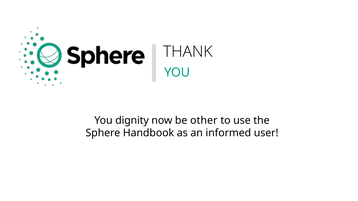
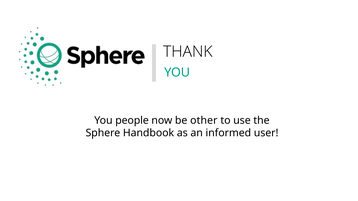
dignity: dignity -> people (132, 121)
